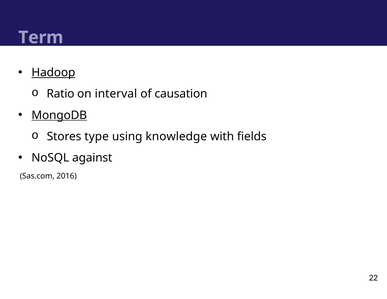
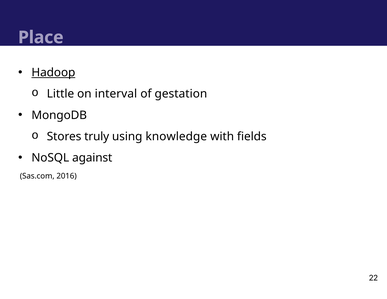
Term: Term -> Place (41, 37)
Ratio: Ratio -> Little (60, 94)
causation: causation -> gestation (181, 94)
MongoDB underline: present -> none (59, 115)
type: type -> truly (97, 137)
